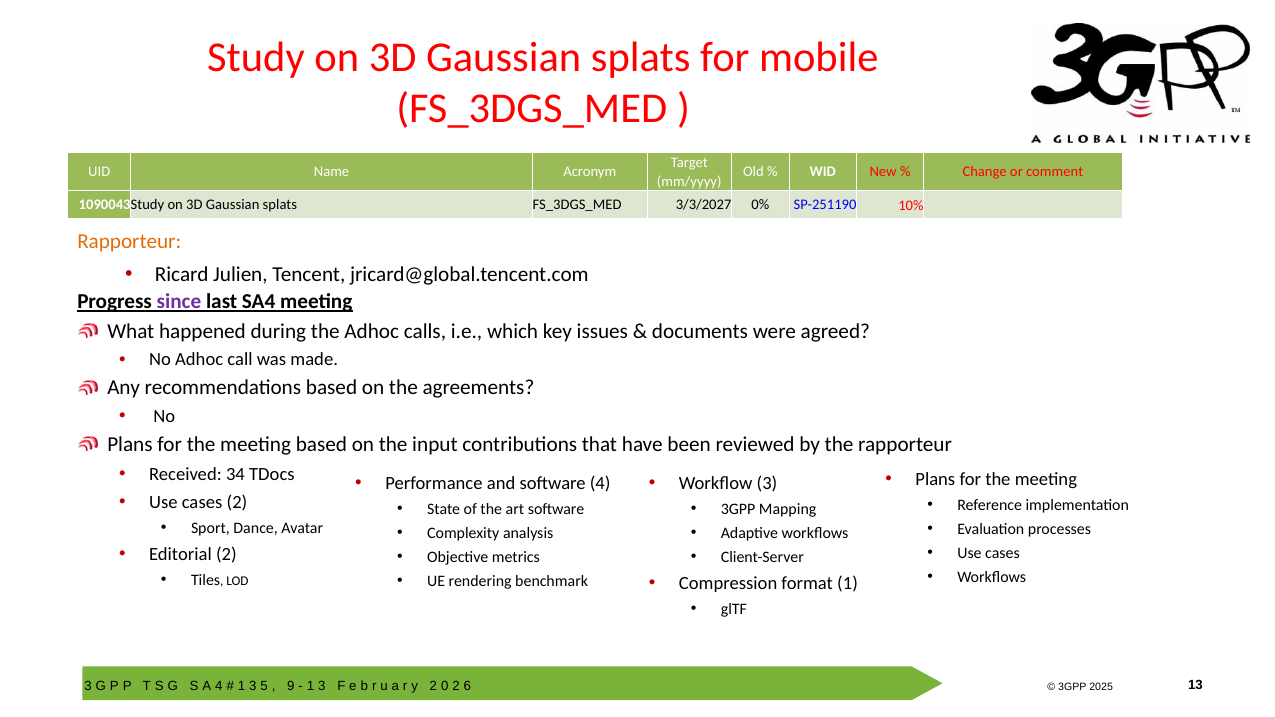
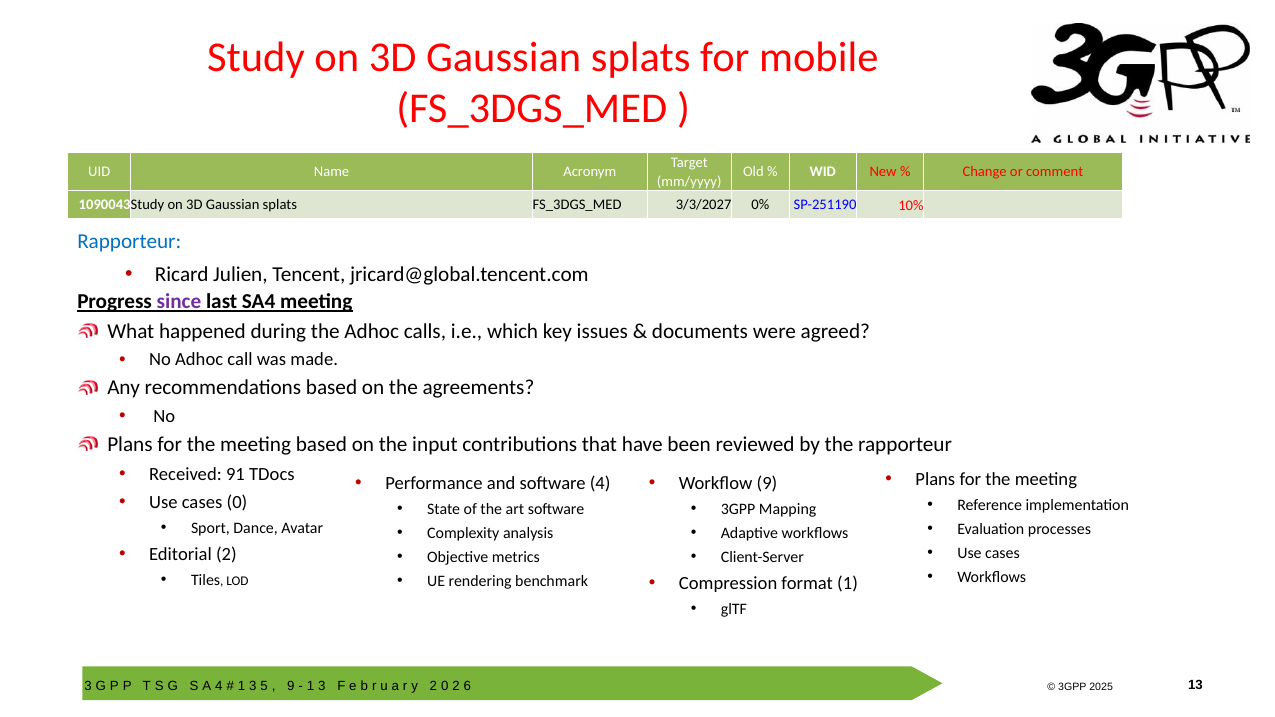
Rapporteur colour: orange -> blue (129, 242)
34: 34 -> 91 (235, 475)
Workflow 3: 3 -> 9 (767, 483)
cases 2: 2 -> 0 (237, 502)
